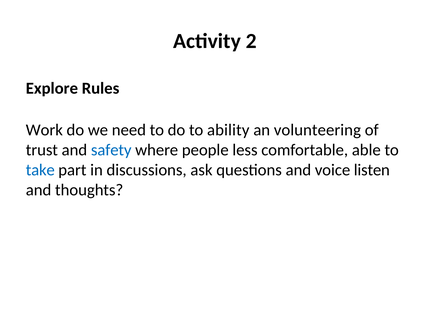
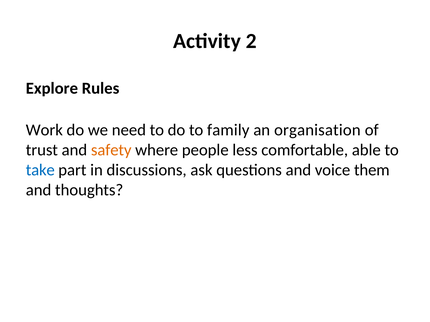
ability: ability -> family (228, 130)
volunteering: volunteering -> organisation (317, 130)
safety colour: blue -> orange (111, 150)
listen: listen -> them (372, 170)
